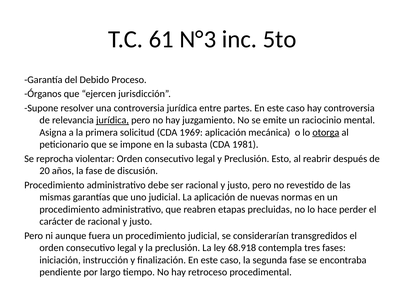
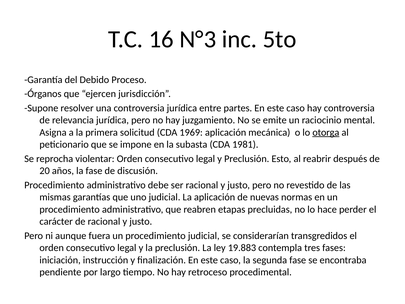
61: 61 -> 16 (161, 39)
jurídica underline: present -> none (113, 120)
68.918: 68.918 -> 19.883 (242, 248)
